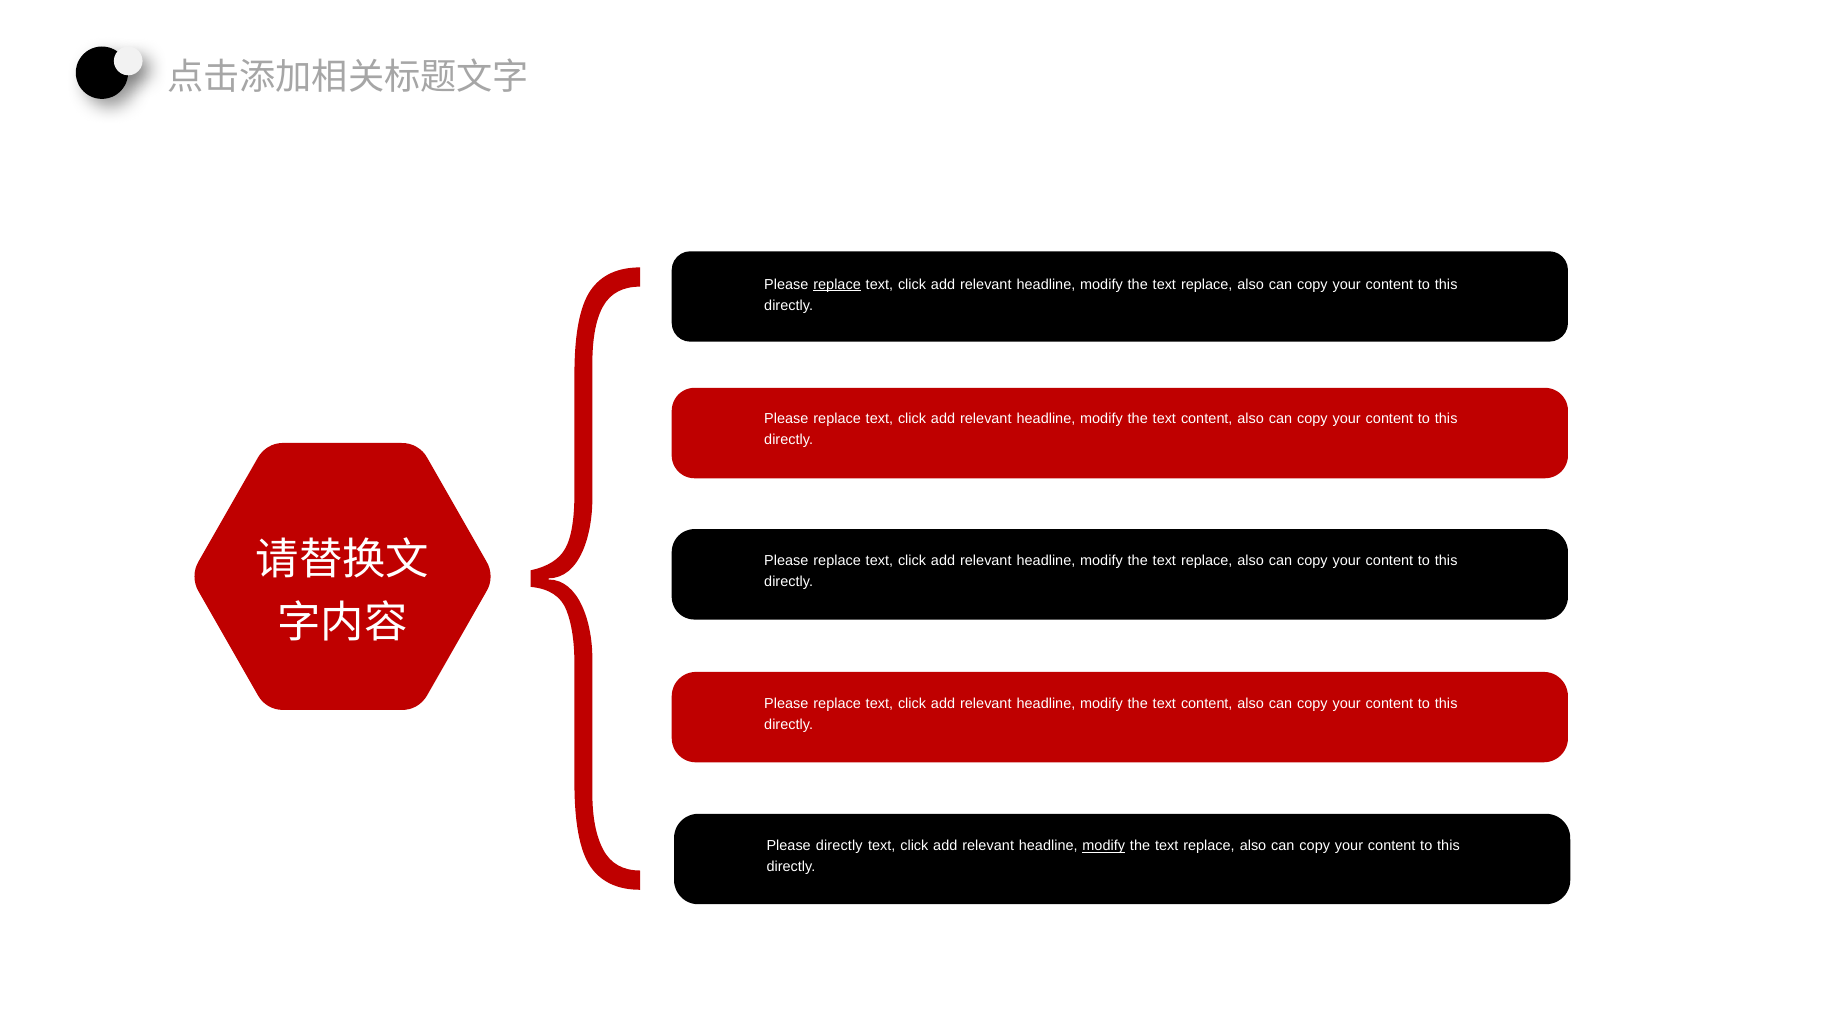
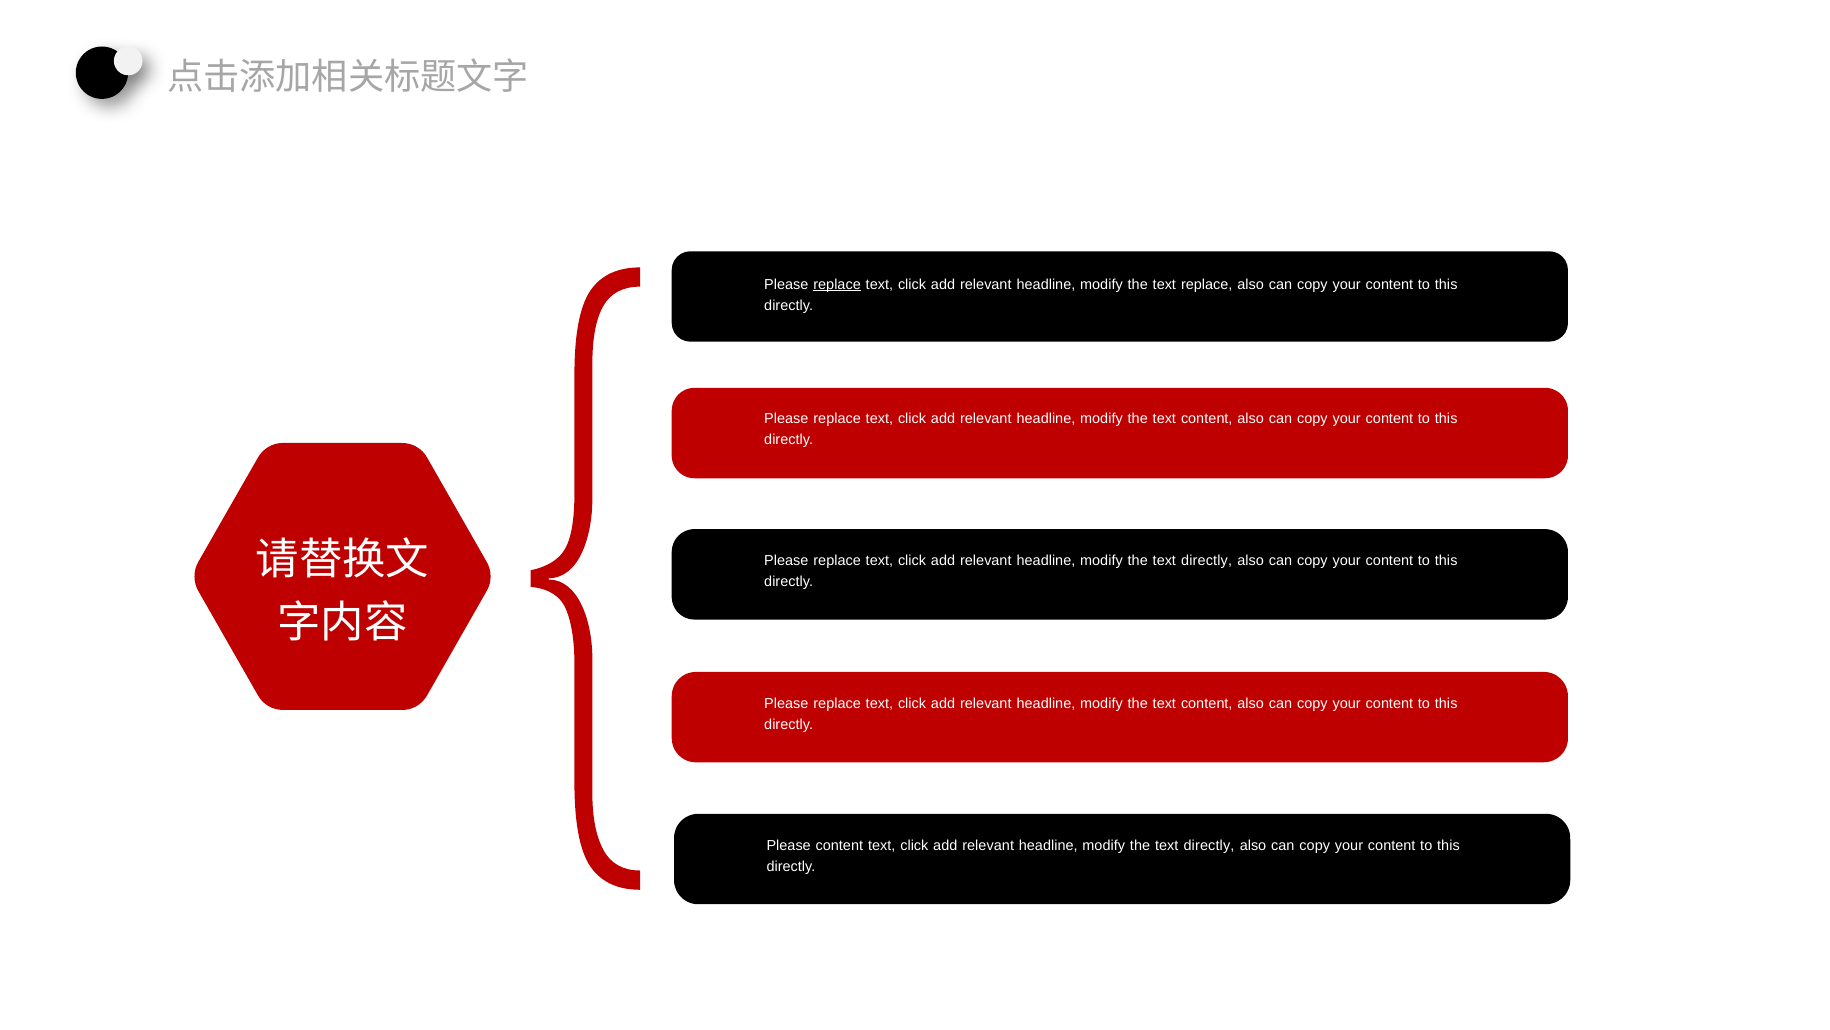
replace: replace -> directly (1207, 561)
Please directly: directly -> content (839, 846)
modify underline: present -> none (1104, 846)
replace: replace -> directly (1209, 846)
